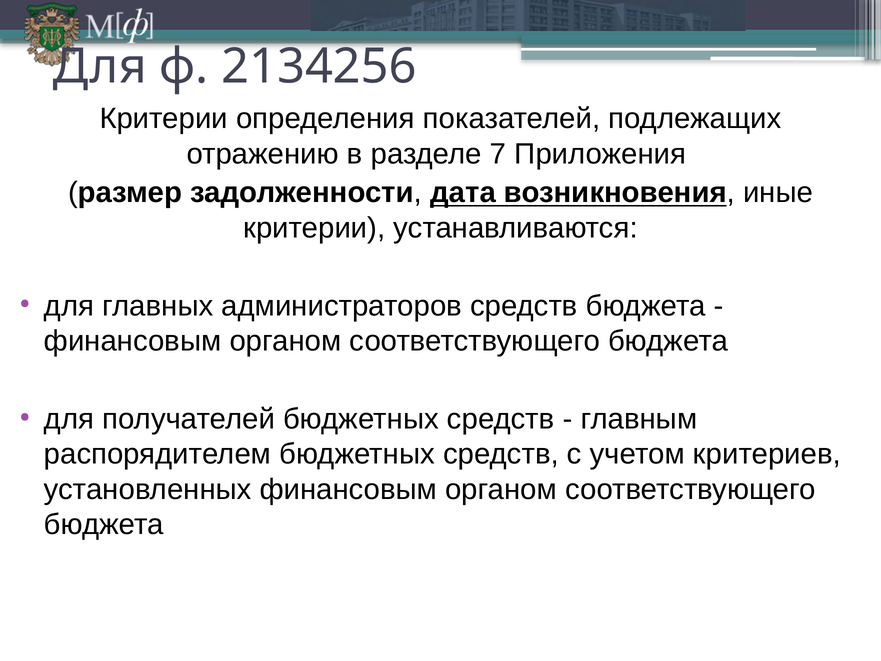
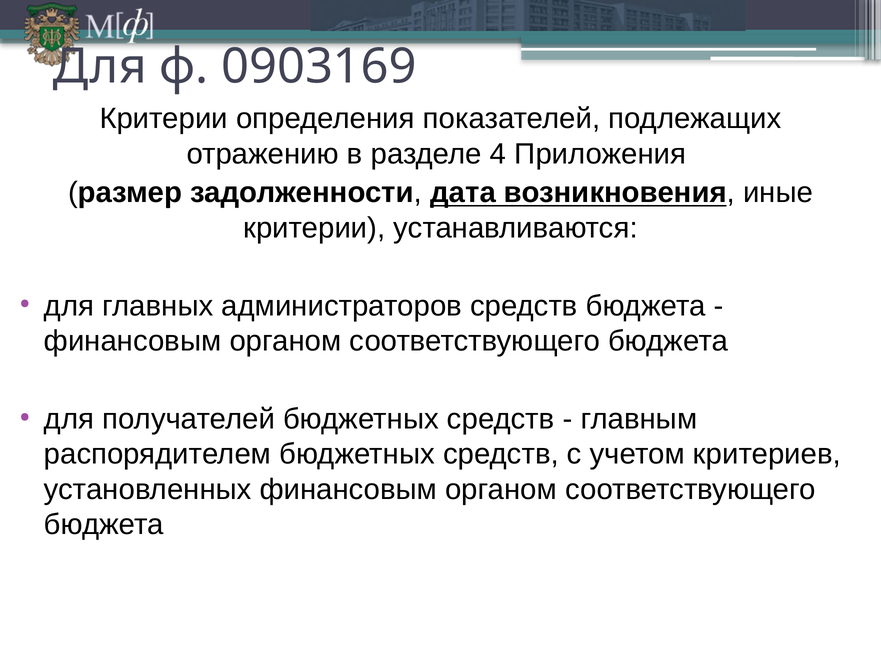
2134256: 2134256 -> 0903169 (319, 67)
7: 7 -> 4 (498, 154)
